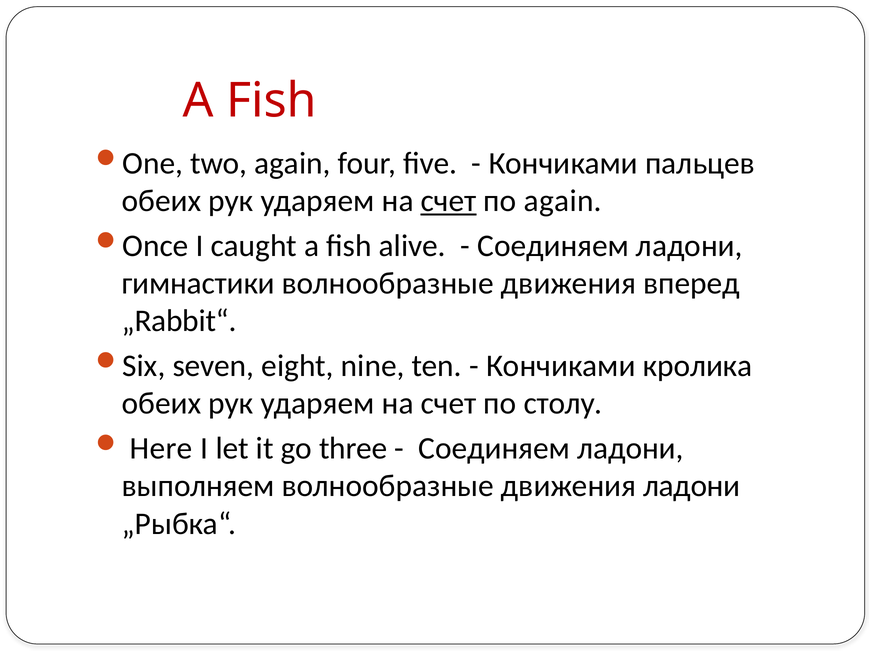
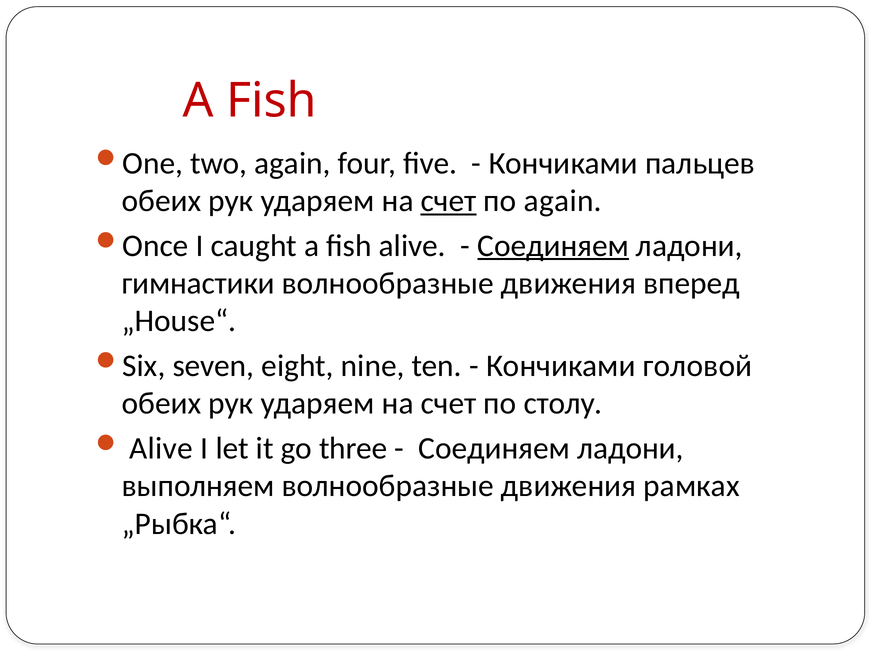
Соединяем underline: none -> present (553, 246)
„Rabbit“: „Rabbit“ -> „House“ (179, 321)
кролика: кролика -> головой (697, 366)
Here: Here -> Alive (161, 448)
движения ладони: ладони -> рамках (692, 486)
